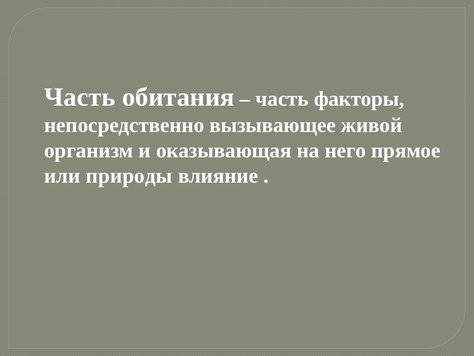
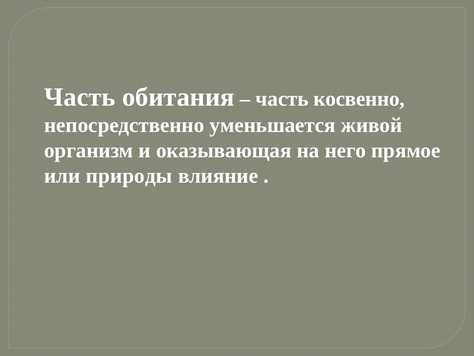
факторы: факторы -> косвенно (359, 99)
вызывающее: вызывающее -> уменьшается (273, 125)
